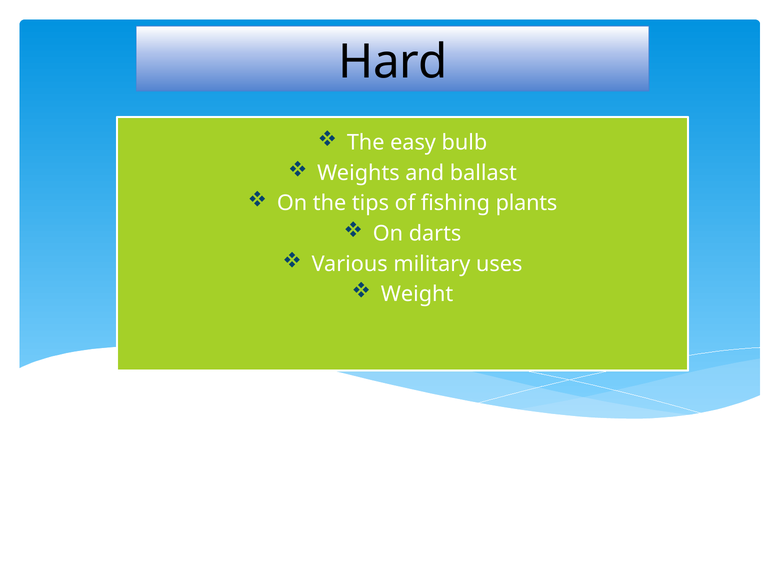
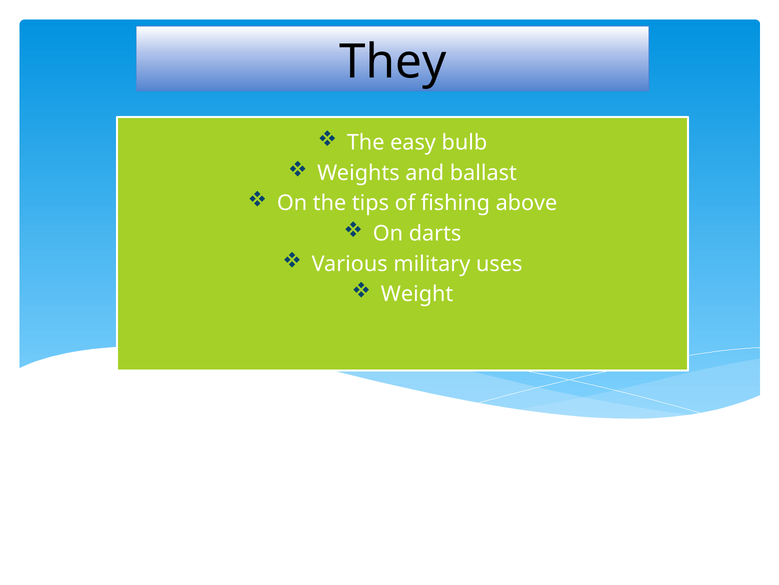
Hard: Hard -> They (393, 62)
plants: plants -> above (526, 203)
